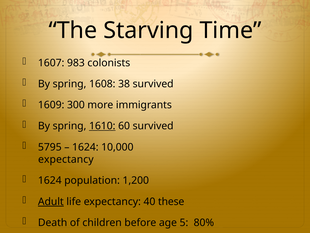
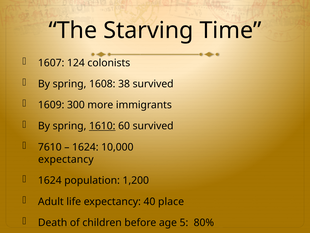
983: 983 -> 124 (76, 63)
5795: 5795 -> 7610 (50, 147)
Adult underline: present -> none (51, 201)
these: these -> place (171, 201)
